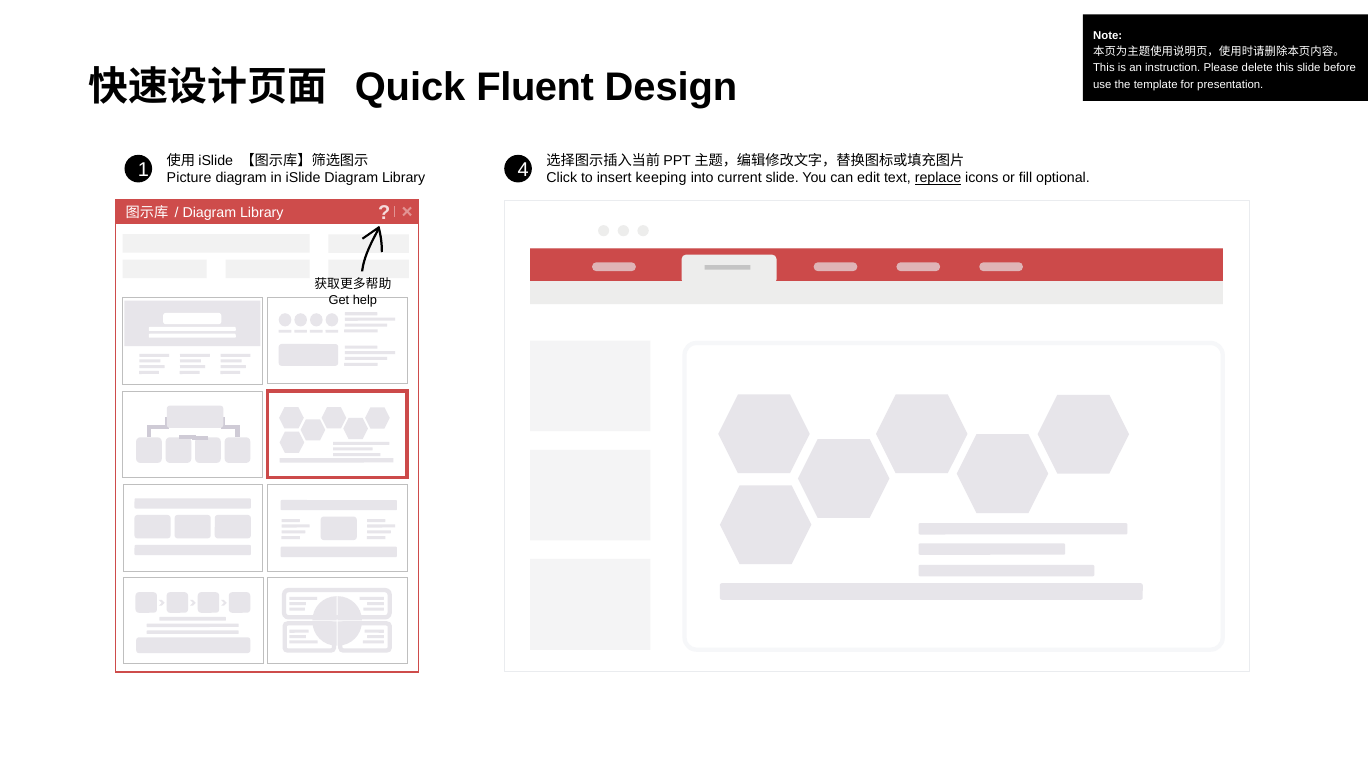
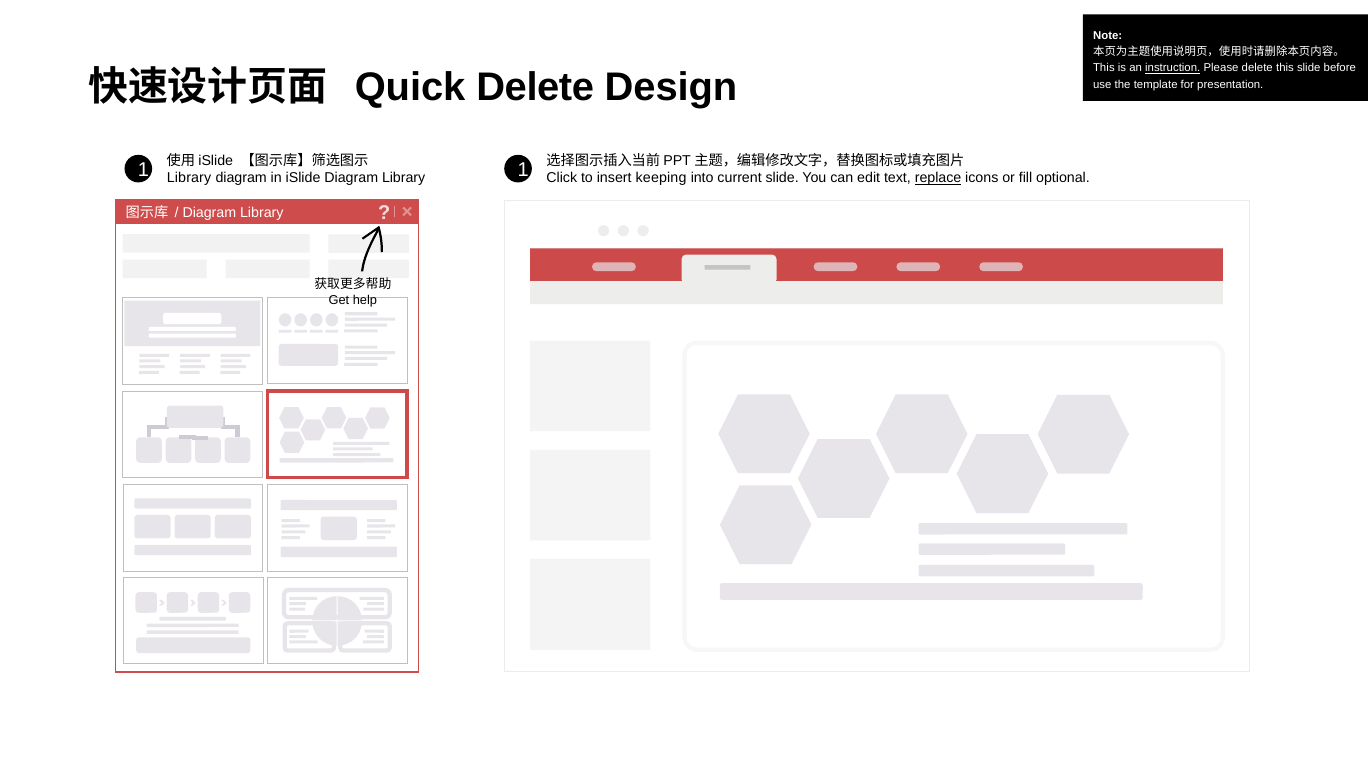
instruction underline: none -> present (1173, 68)
Quick Fluent: Fluent -> Delete (535, 87)
1 4: 4 -> 1 (523, 170)
Picture: Picture -> Library (189, 178)
